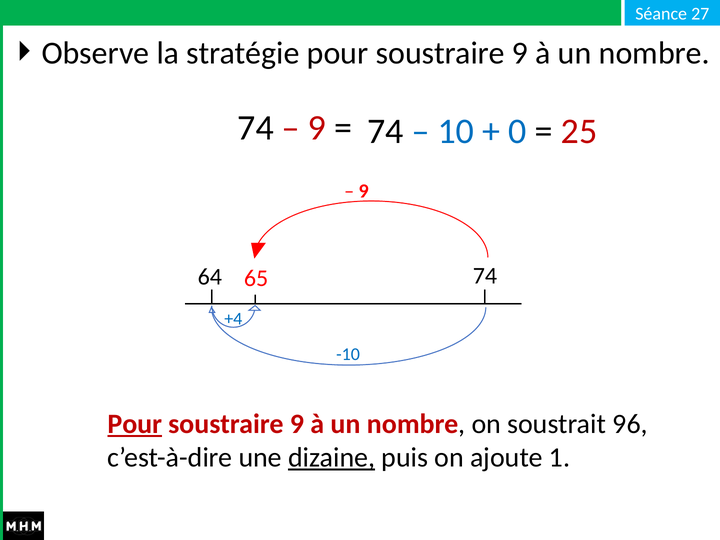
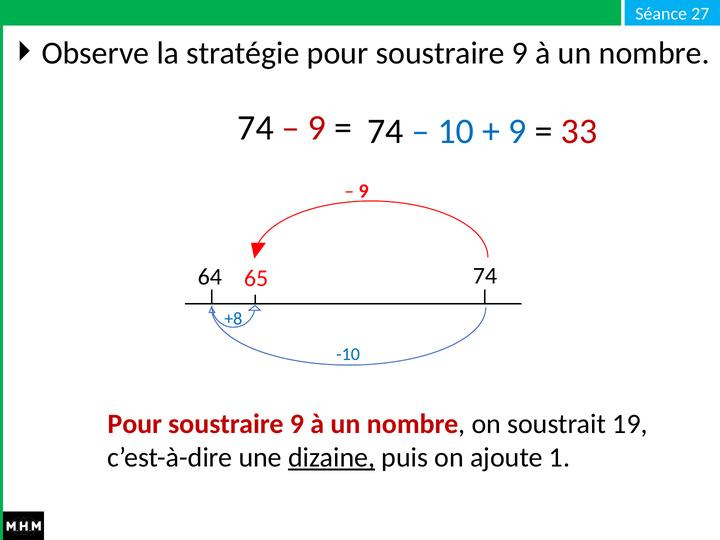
0: 0 -> 9 (517, 132)
25: 25 -> 33 (579, 132)
+4: +4 -> +8 (233, 319)
Pour underline: present -> none (135, 424)
96: 96 -> 19 (630, 424)
